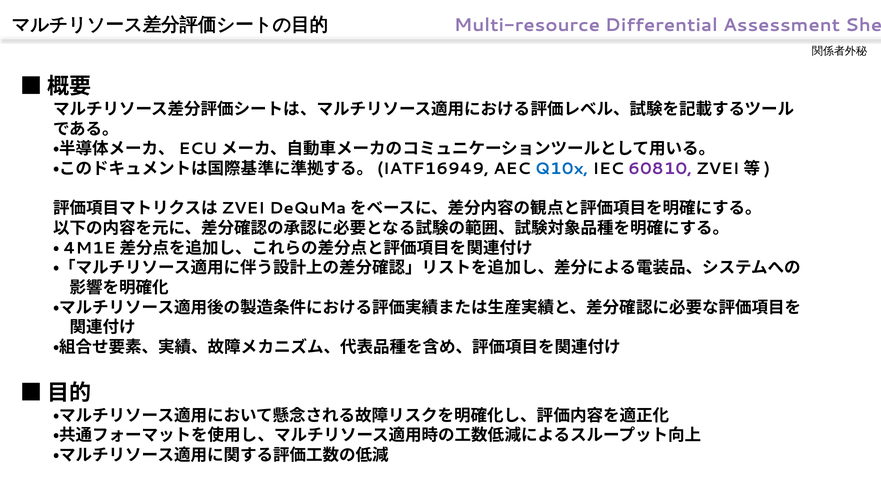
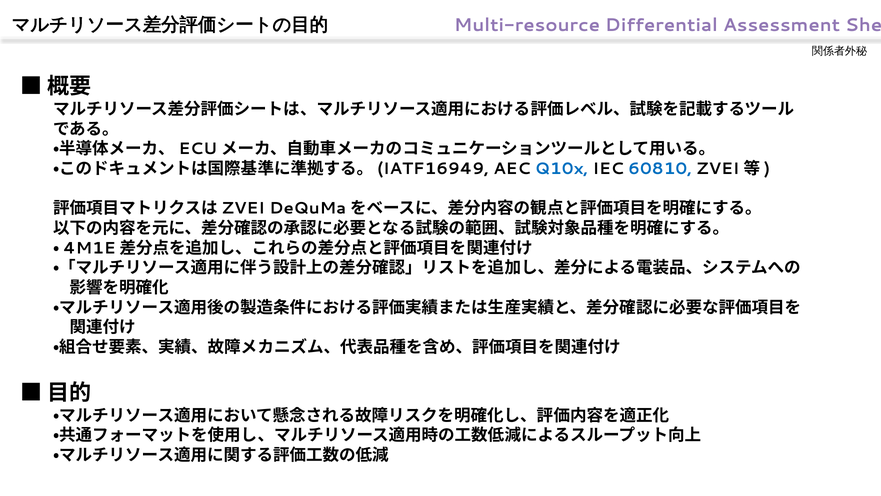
60810 colour: purple -> blue (660, 169)
